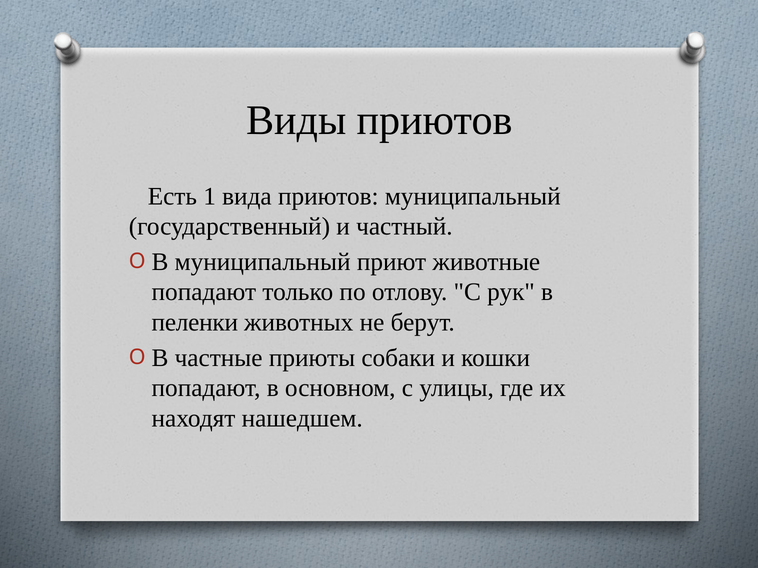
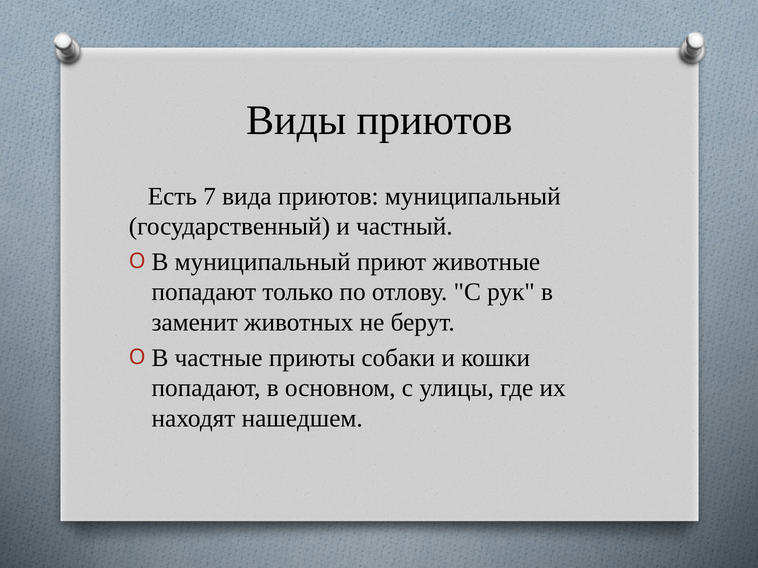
1: 1 -> 7 (210, 196)
пеленки: пеленки -> заменит (195, 323)
